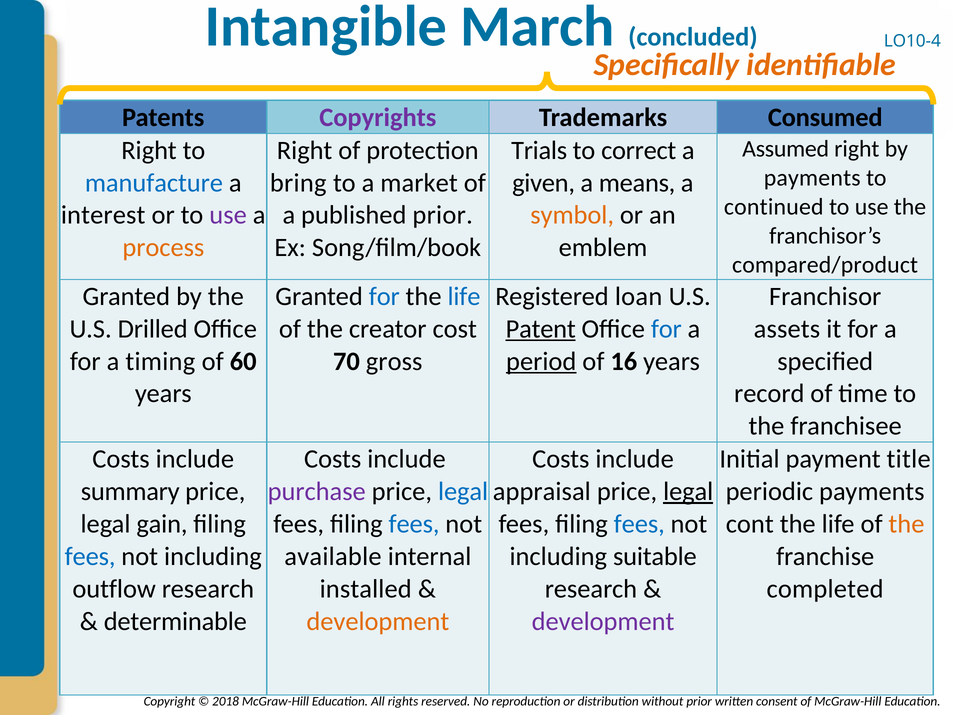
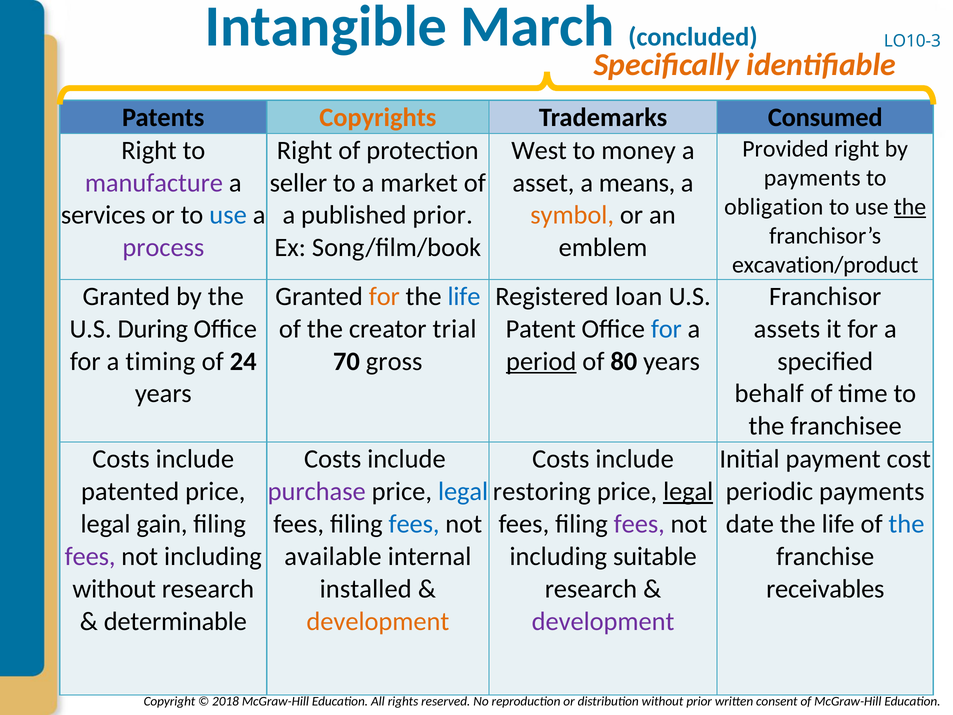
LO10-4: LO10-4 -> LO10-3 (912, 41)
Copyrights colour: purple -> orange (378, 117)
Assumed: Assumed -> Provided (786, 149)
Trials: Trials -> West (539, 150)
correct: correct -> money (639, 150)
manufacture colour: blue -> purple (154, 183)
bring: bring -> seller (298, 183)
given: given -> asset (543, 183)
continued: continued -> obligation (774, 207)
the underline: none -> present (910, 207)
interest: interest -> services (103, 215)
use colour: purple -> blue (228, 215)
process colour: orange -> purple (163, 248)
compared/product: compared/product -> excavation/product (825, 265)
for colour: blue -> orange (384, 296)
Drilled: Drilled -> During (153, 329)
cost: cost -> trial (455, 329)
Patent underline: present -> none (541, 329)
60: 60 -> 24 (243, 361)
16: 16 -> 80 (624, 361)
record: record -> behalf (769, 394)
title: title -> cost (909, 459)
summary: summary -> patented (130, 491)
appraisal: appraisal -> restoring (542, 491)
fees colour: blue -> purple (639, 524)
cont: cont -> date (750, 524)
the colour: orange -> blue (906, 524)
fees colour: blue -> purple (90, 556)
outflow: outflow -> without (114, 589)
completed: completed -> receivables (825, 589)
